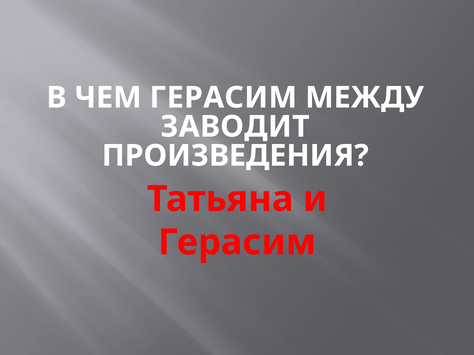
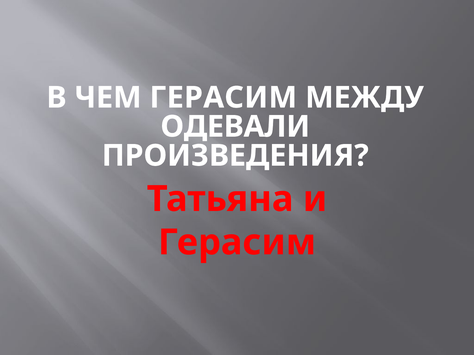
ЗАВОДИТ: ЗАВОДИТ -> ОДЕВАЛИ (235, 127)
